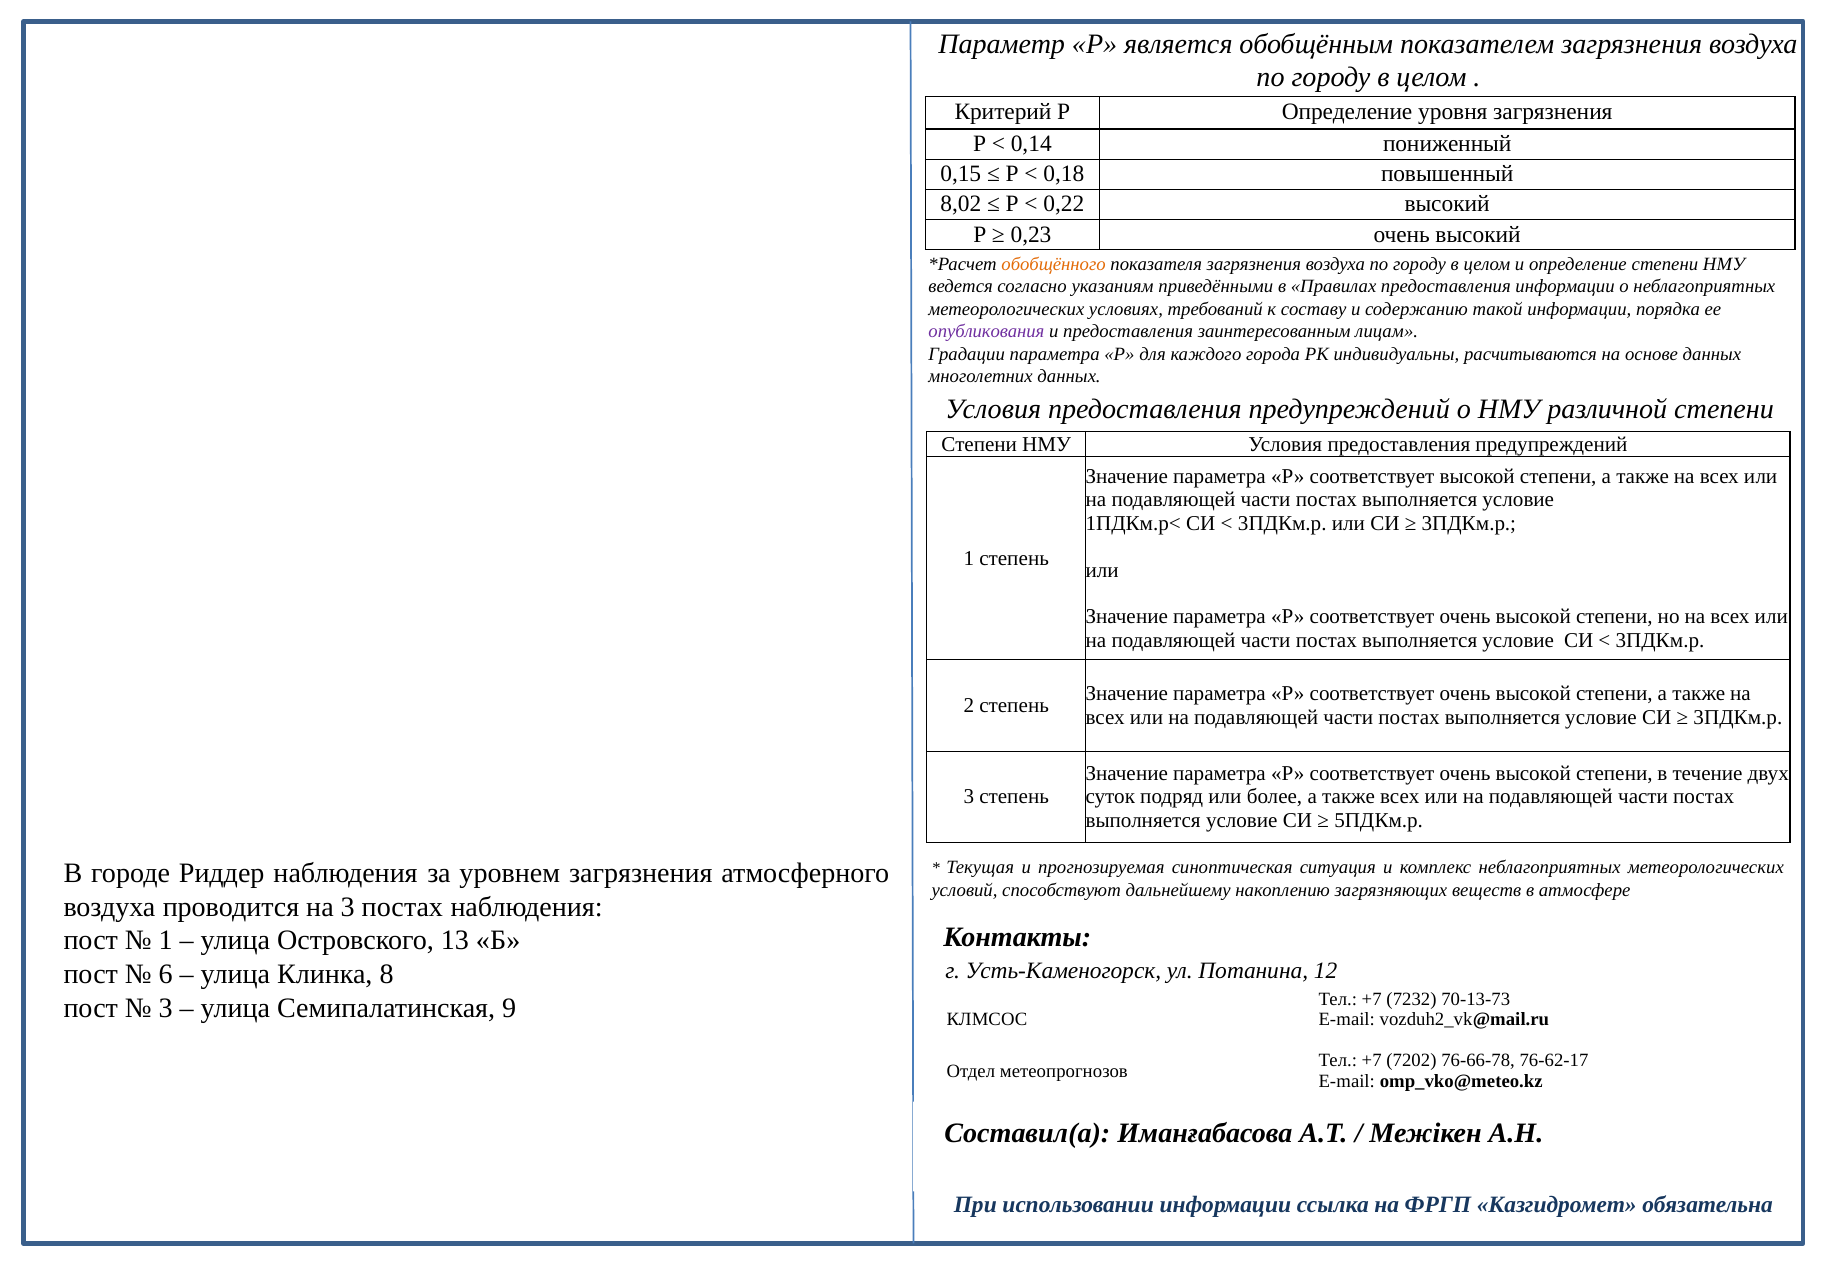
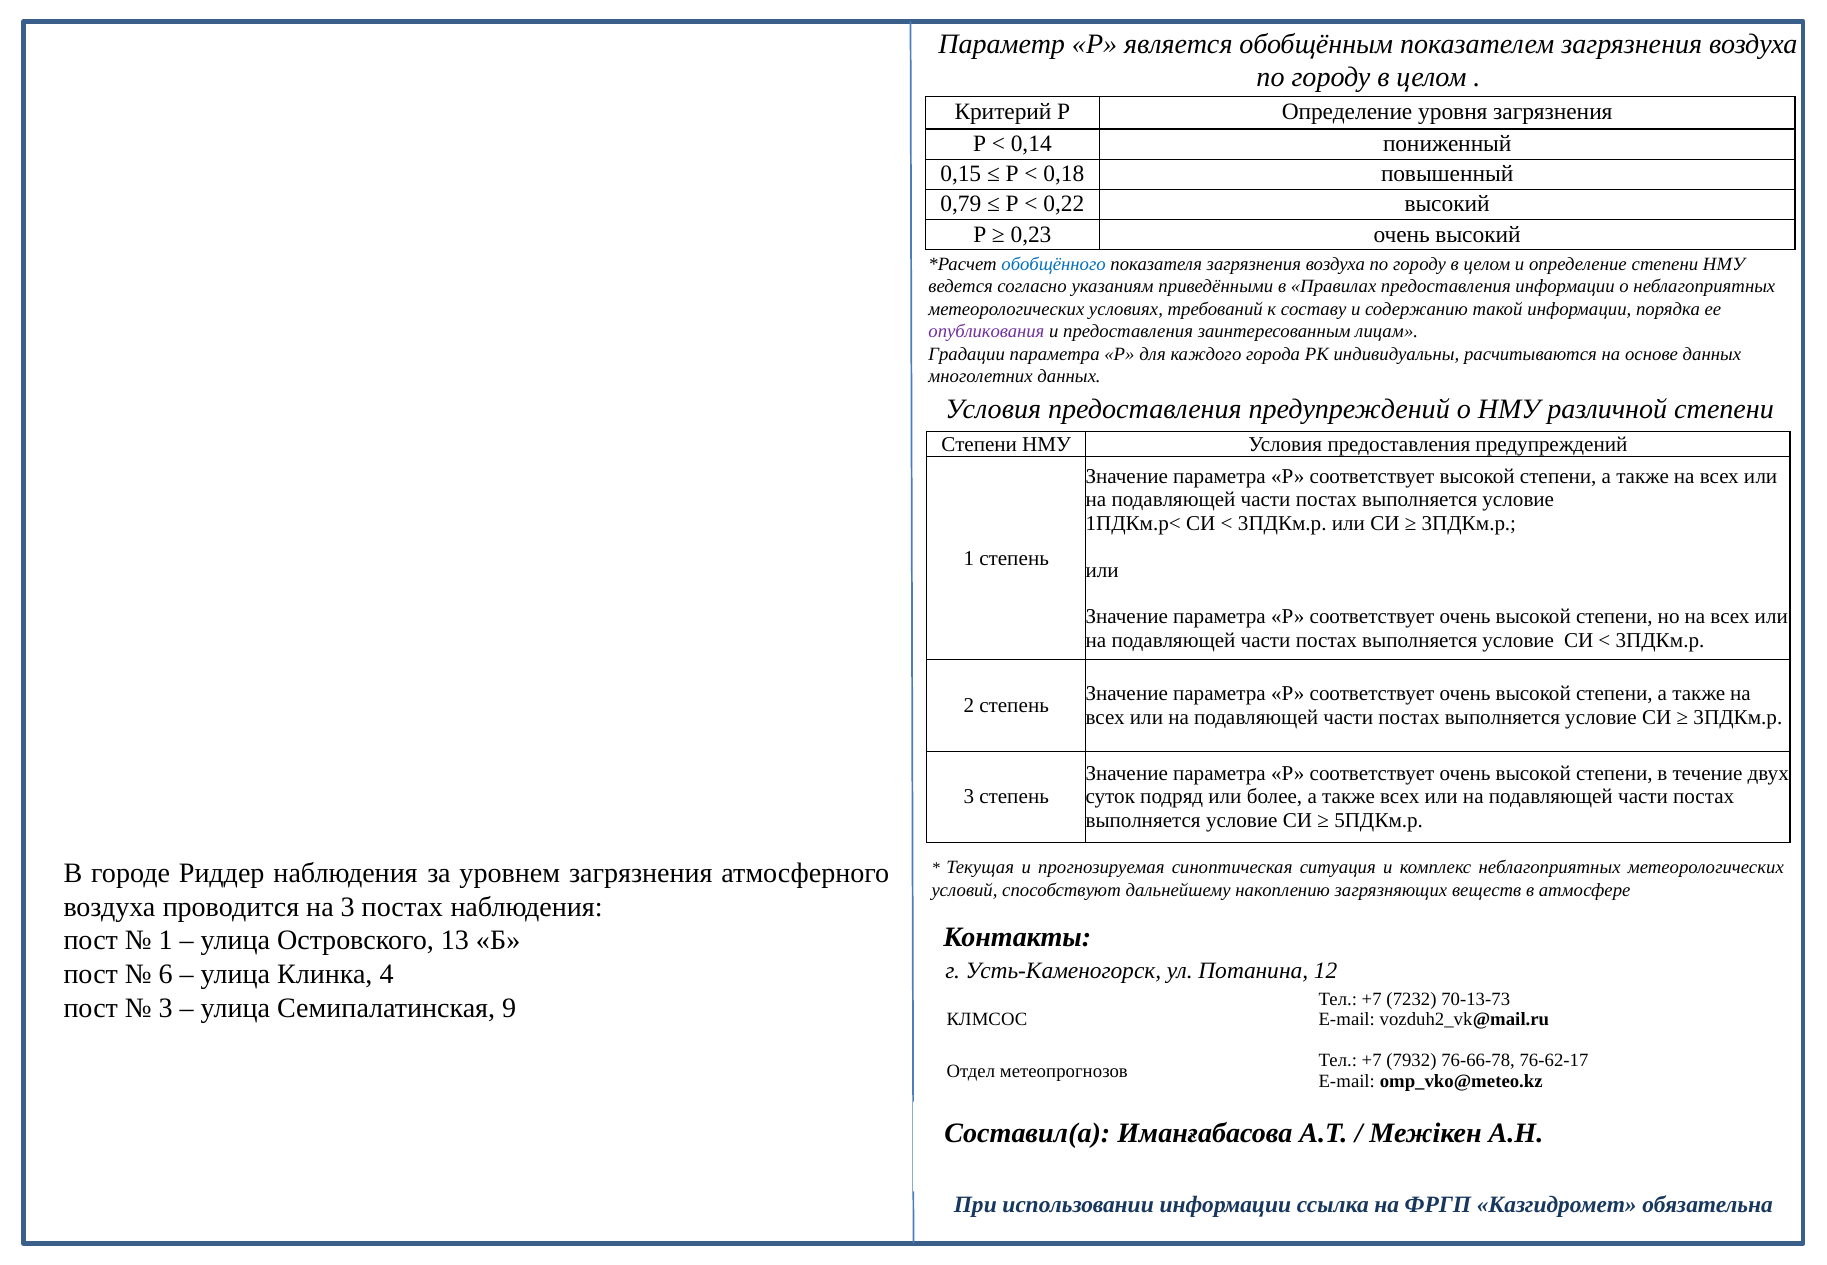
8,02: 8,02 -> 0,79 (961, 204)
обобщённого colour: orange -> blue (1054, 264)
8: 8 -> 4 (387, 974)
7202: 7202 -> 7932 (1411, 1061)
